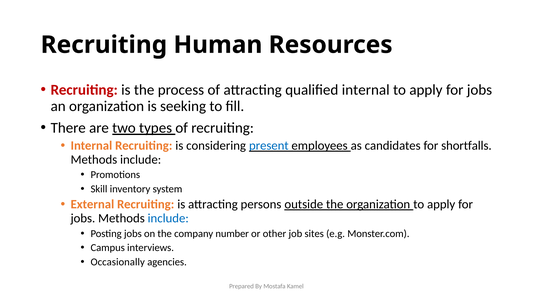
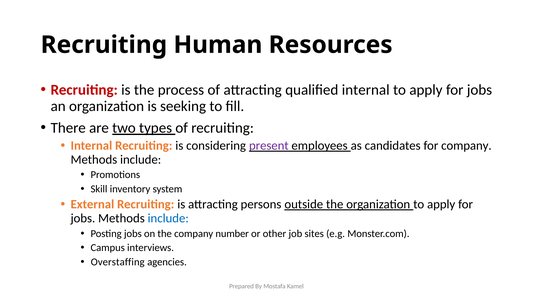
present colour: blue -> purple (269, 146)
for shortfalls: shortfalls -> company (466, 146)
Occasionally: Occasionally -> Overstaffing (118, 262)
